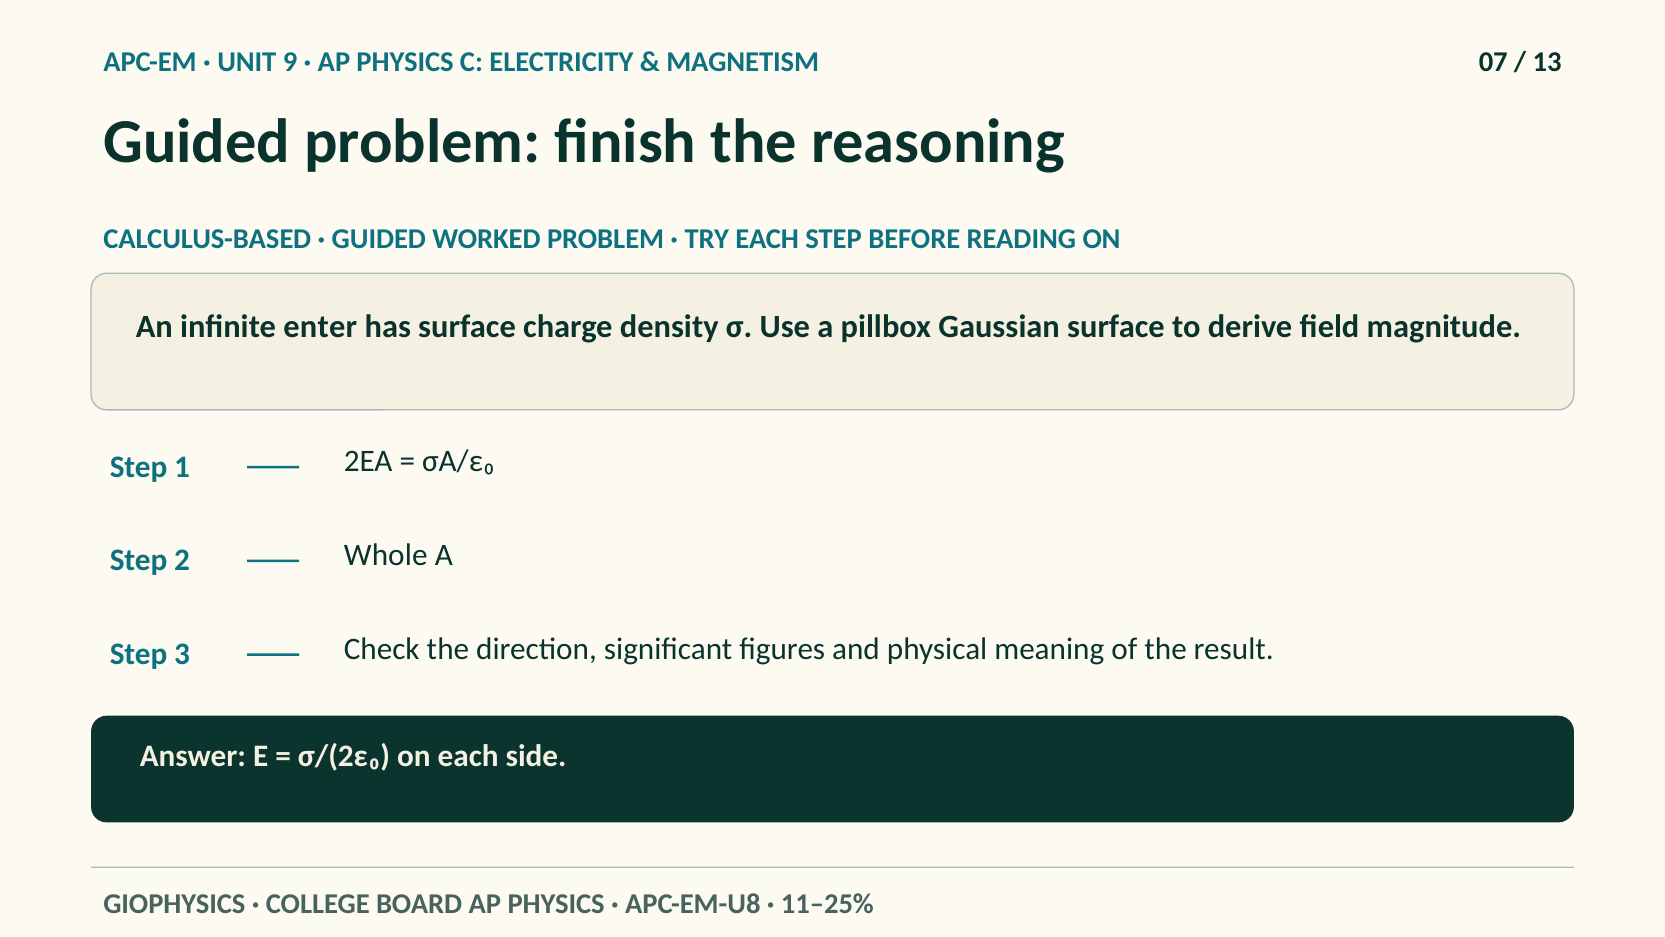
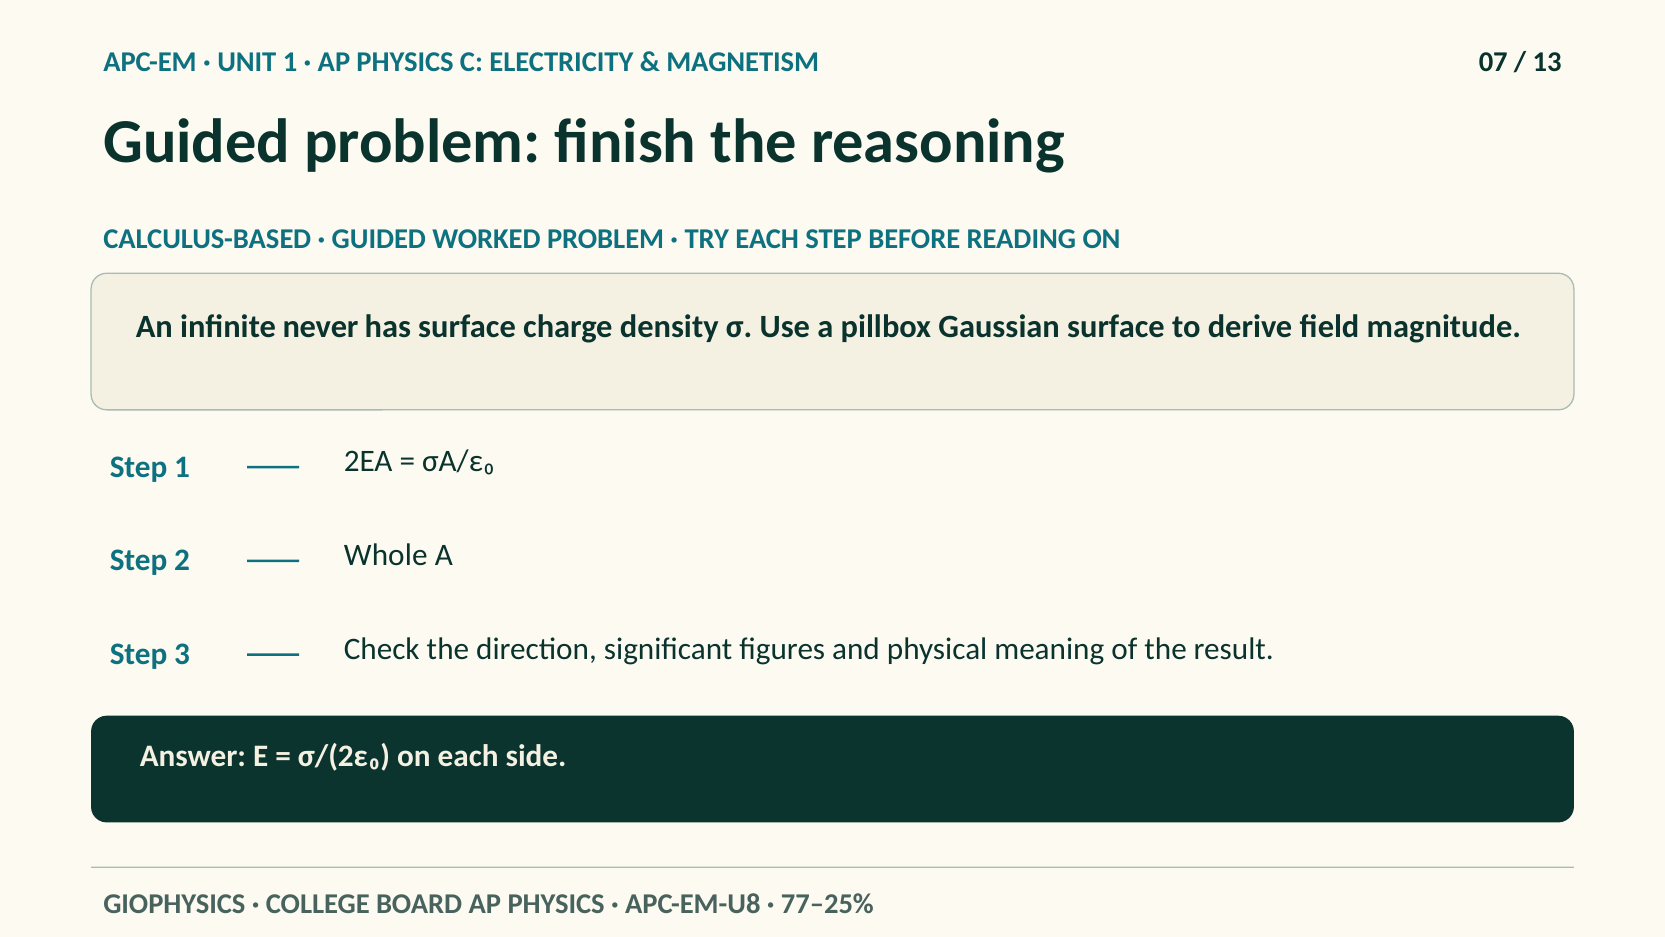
UNIT 9: 9 -> 1 (290, 62)
enter: enter -> never (320, 327)
11–25%: 11–25% -> 77–25% (827, 903)
